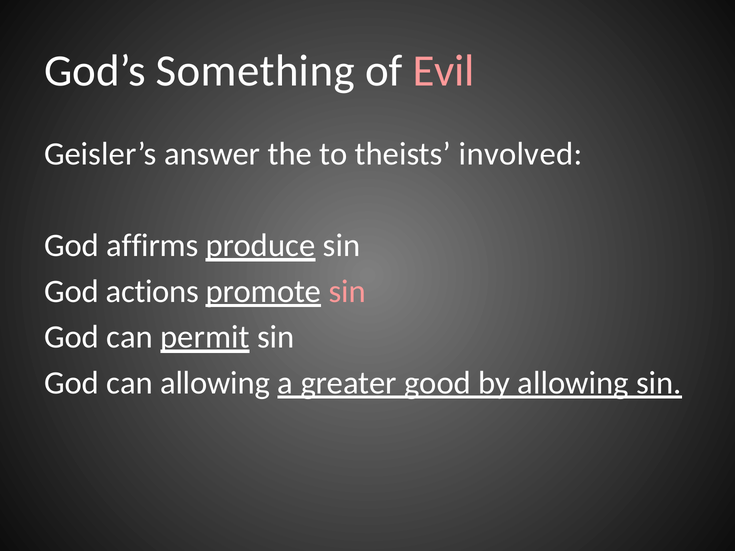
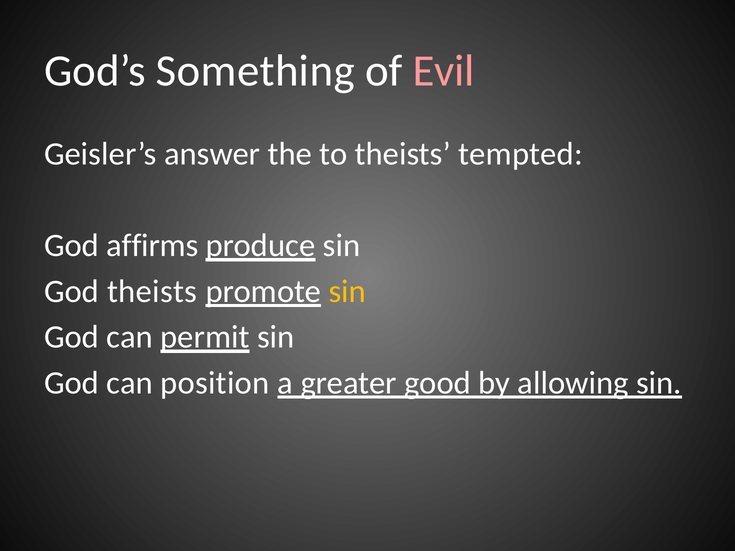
involved: involved -> tempted (521, 154)
God actions: actions -> theists (152, 292)
sin colour: pink -> yellow (347, 292)
can allowing: allowing -> position (215, 383)
